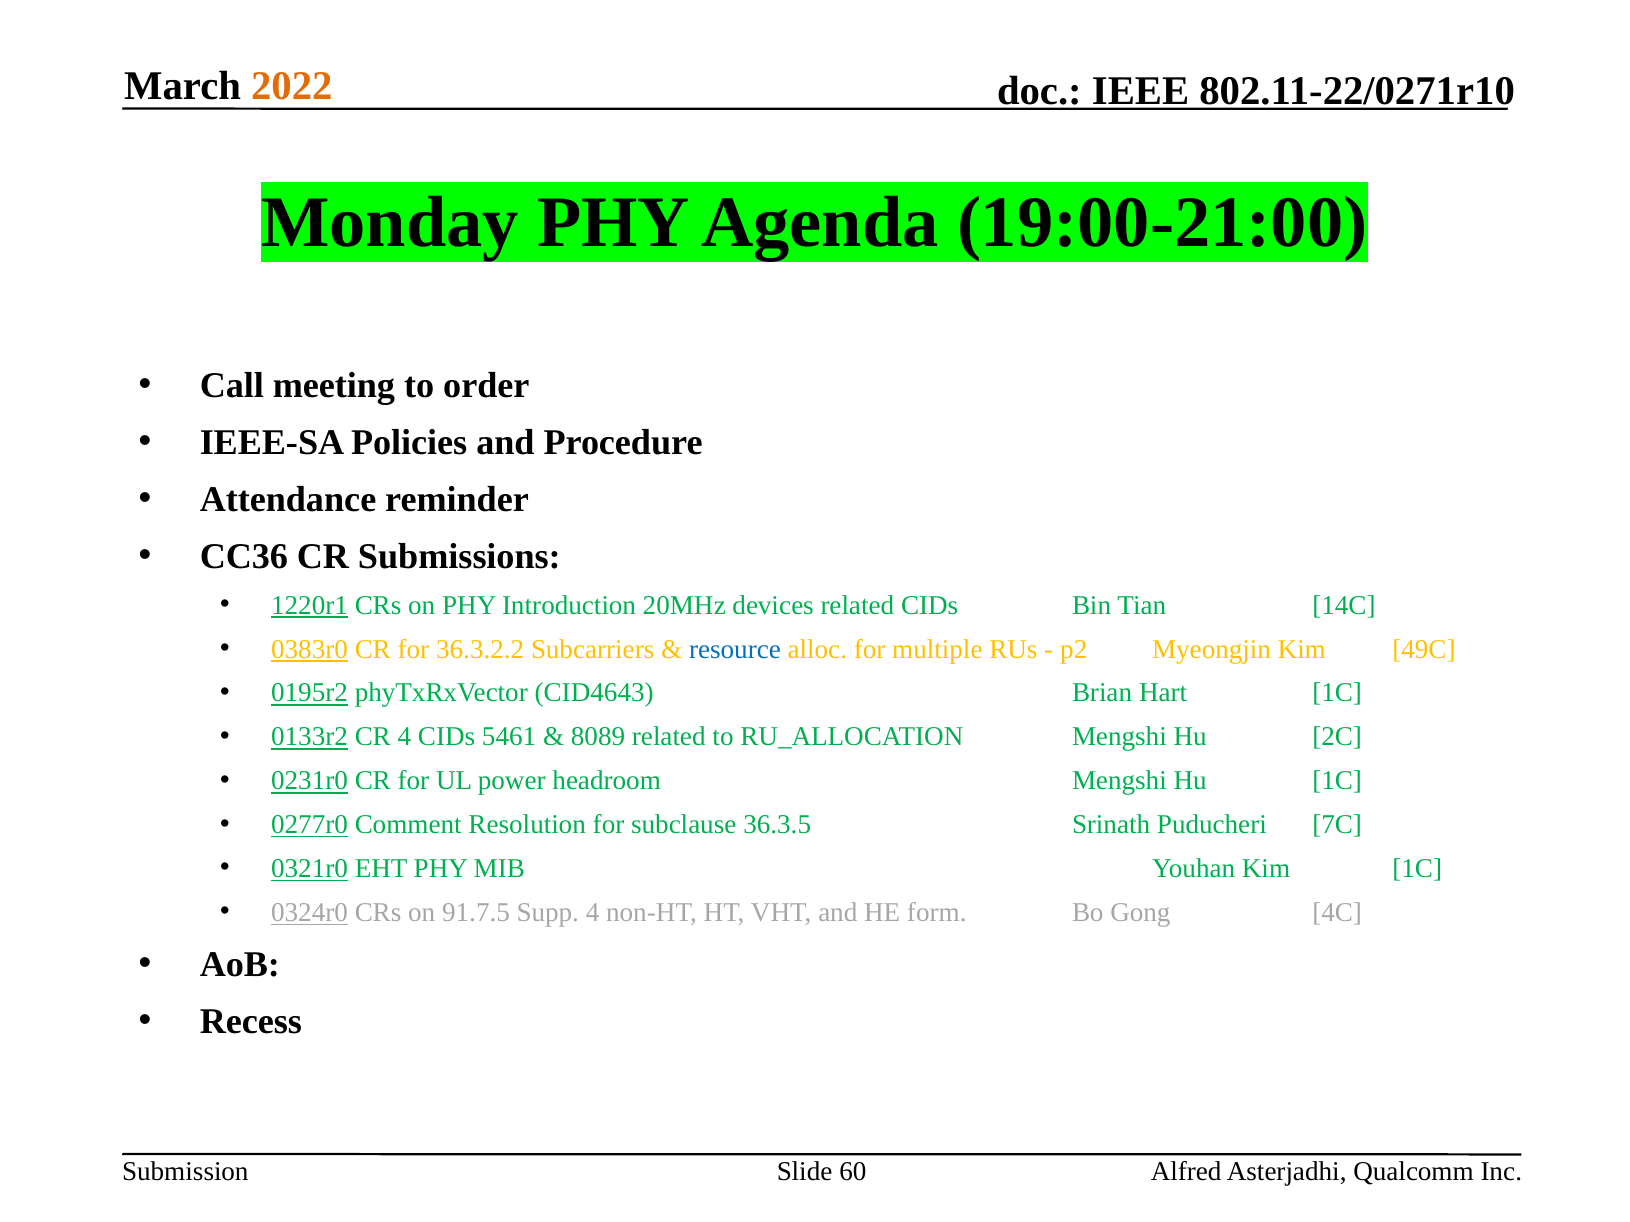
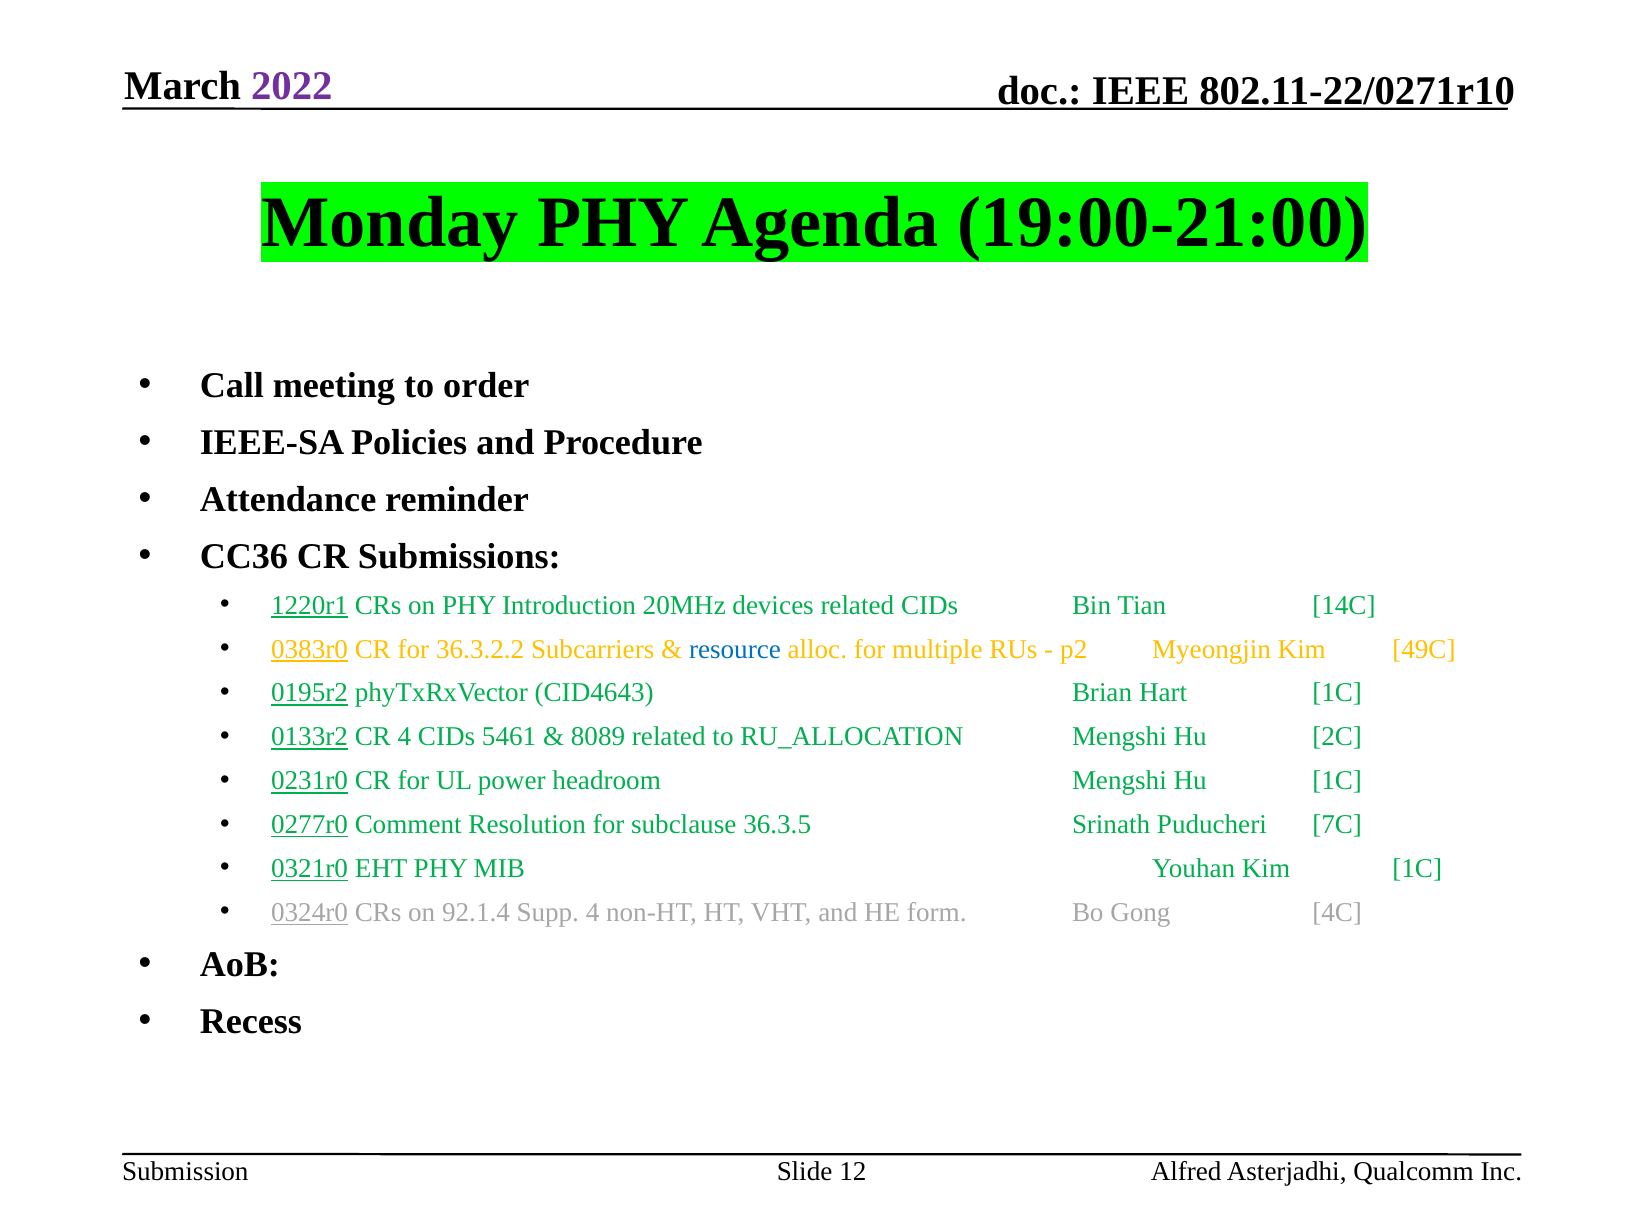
2022 colour: orange -> purple (292, 86)
91.7.5: 91.7.5 -> 92.1.4 (476, 913)
60: 60 -> 12 (853, 1172)
